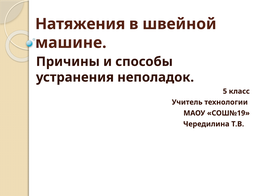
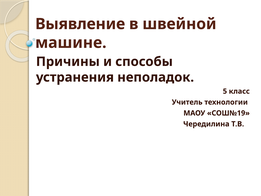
Натяжения: Натяжения -> Выявление (80, 24)
